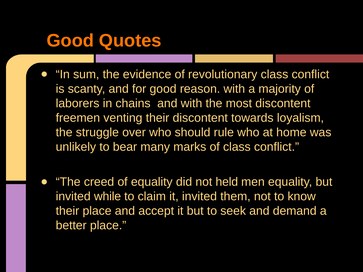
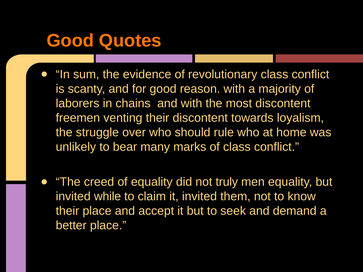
held: held -> truly (227, 182)
